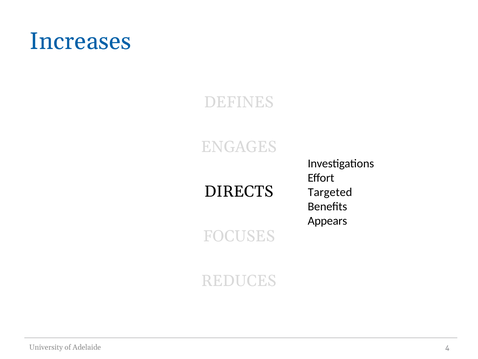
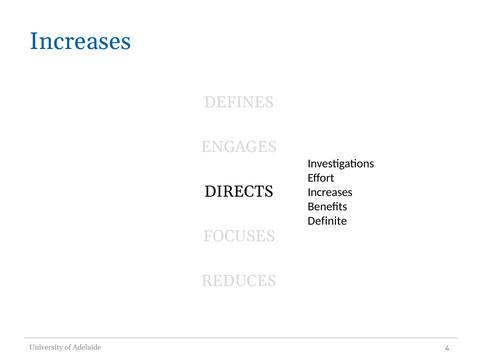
Targeted: Targeted -> Increases (330, 192)
Appears: Appears -> Definite (327, 221)
